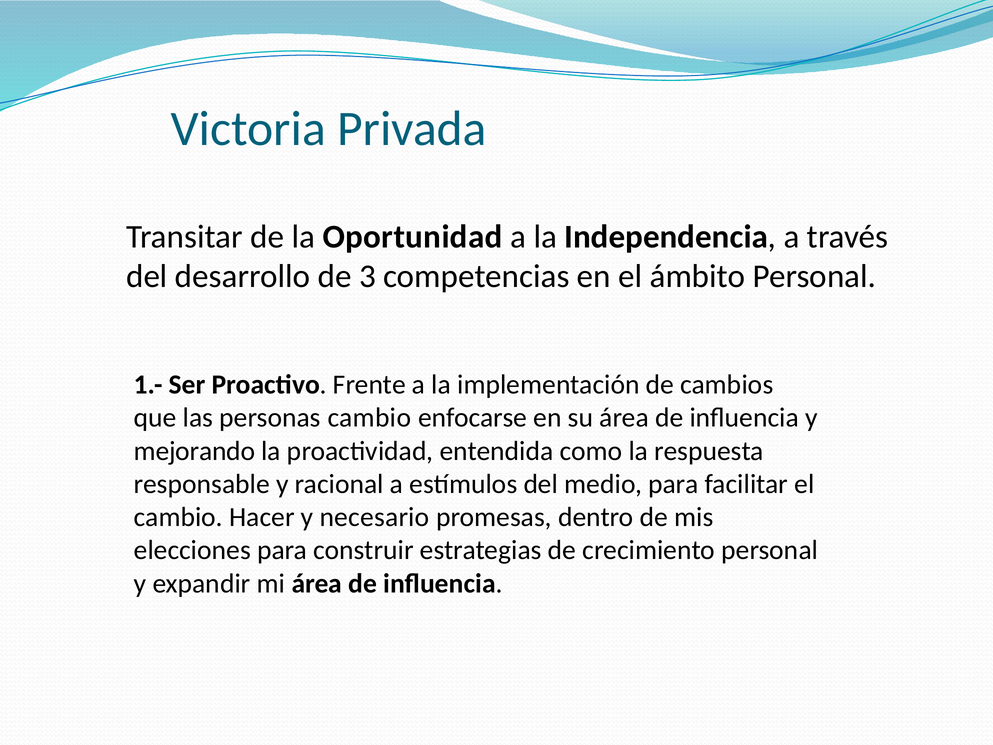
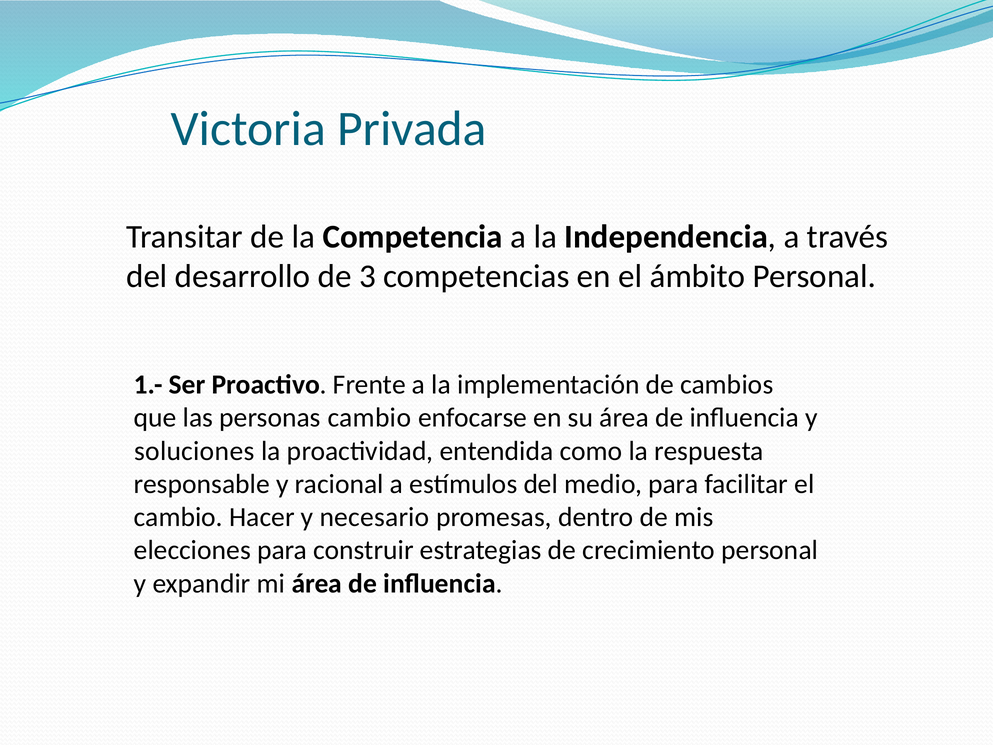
Oportunidad: Oportunidad -> Competencia (413, 237)
mejorando: mejorando -> soluciones (194, 451)
